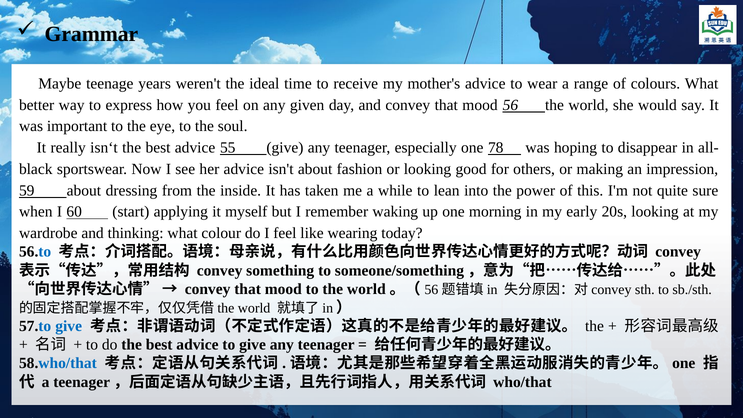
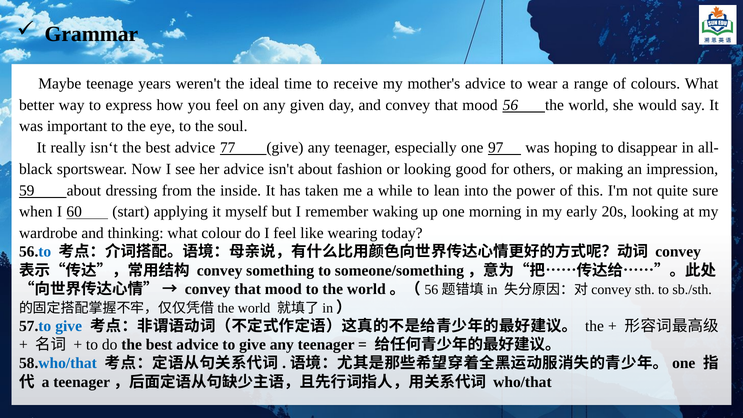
55: 55 -> 77 (228, 148)
78: 78 -> 97 (496, 148)
